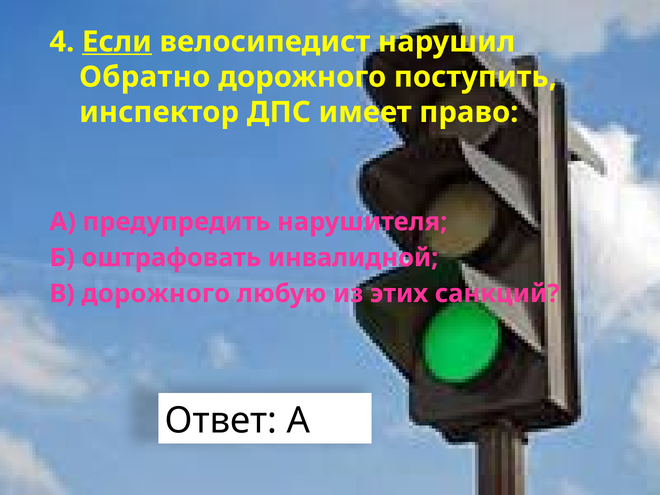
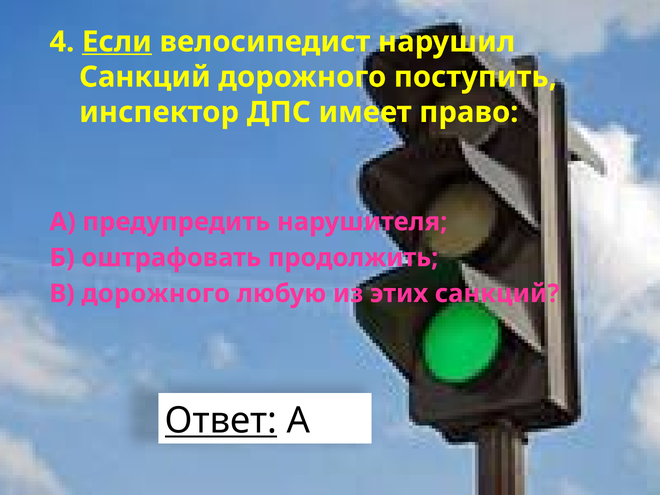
Обратно: Обратно -> Санкций (145, 77)
инвалидной: инвалидной -> продолжить (353, 258)
Ответ underline: none -> present (221, 421)
